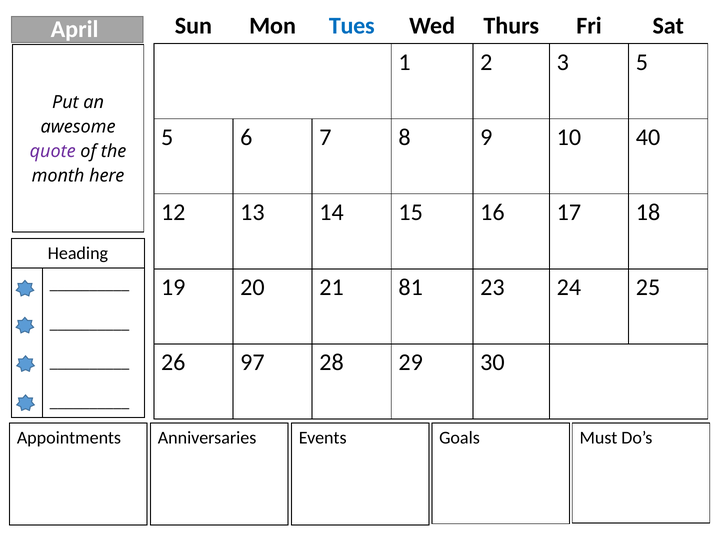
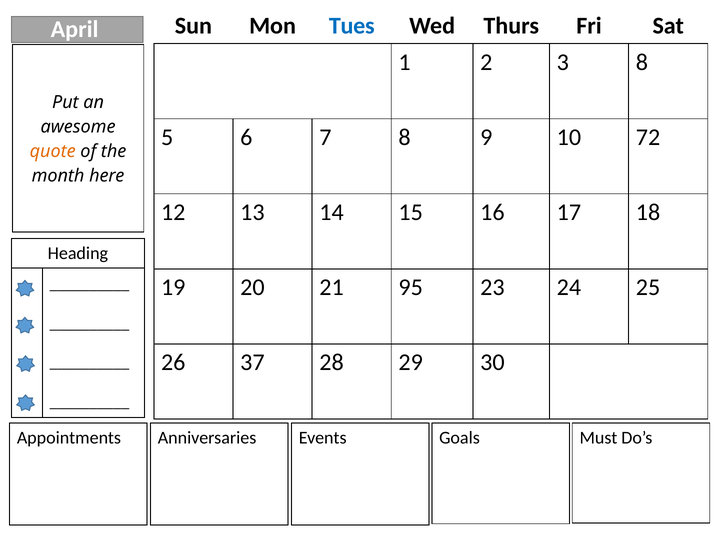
3 5: 5 -> 8 (642, 62)
40: 40 -> 72 (648, 137)
quote colour: purple -> orange (53, 152)
81: 81 -> 95 (411, 288)
97: 97 -> 37 (252, 363)
